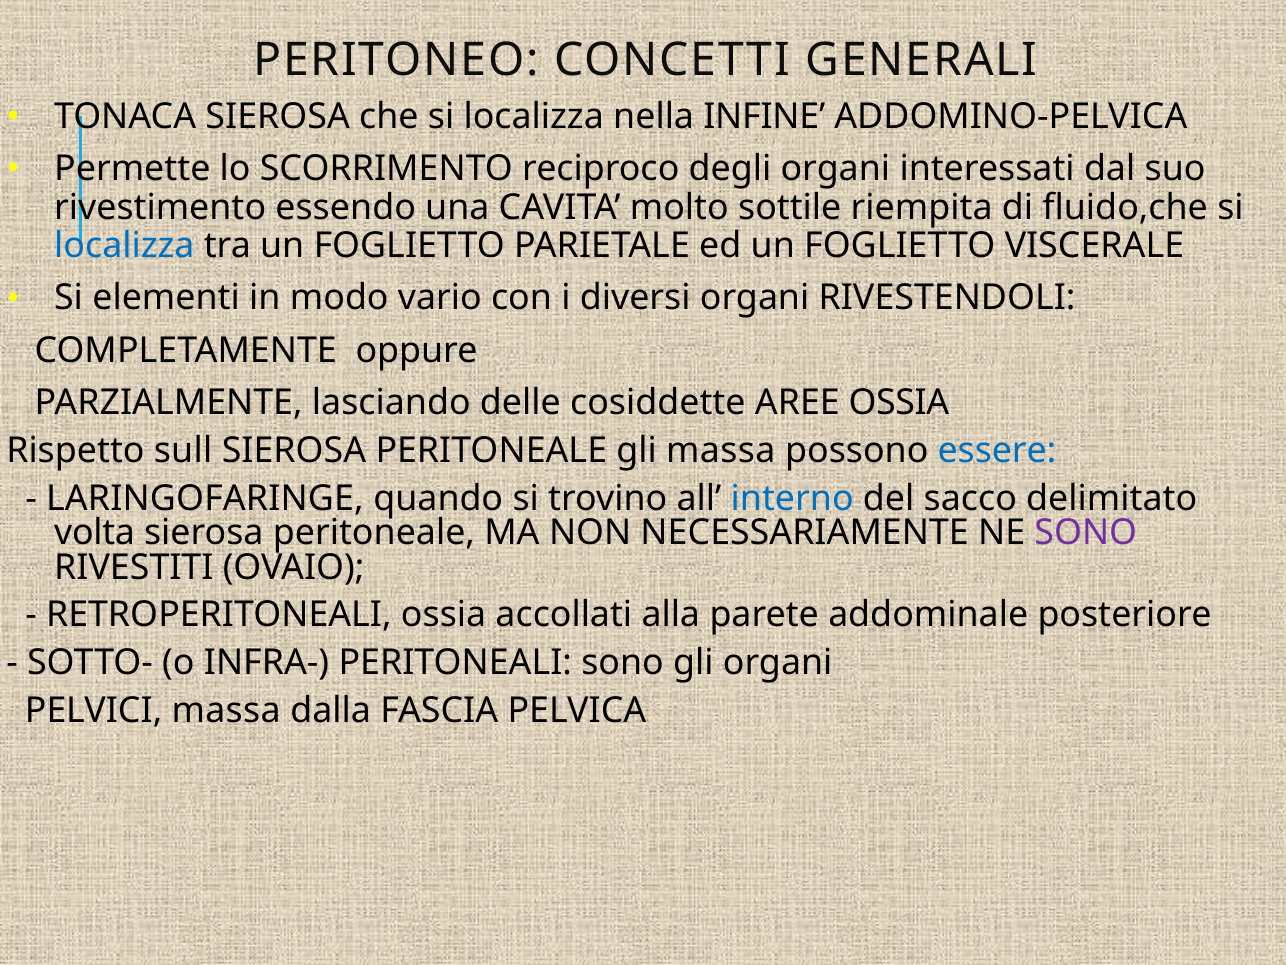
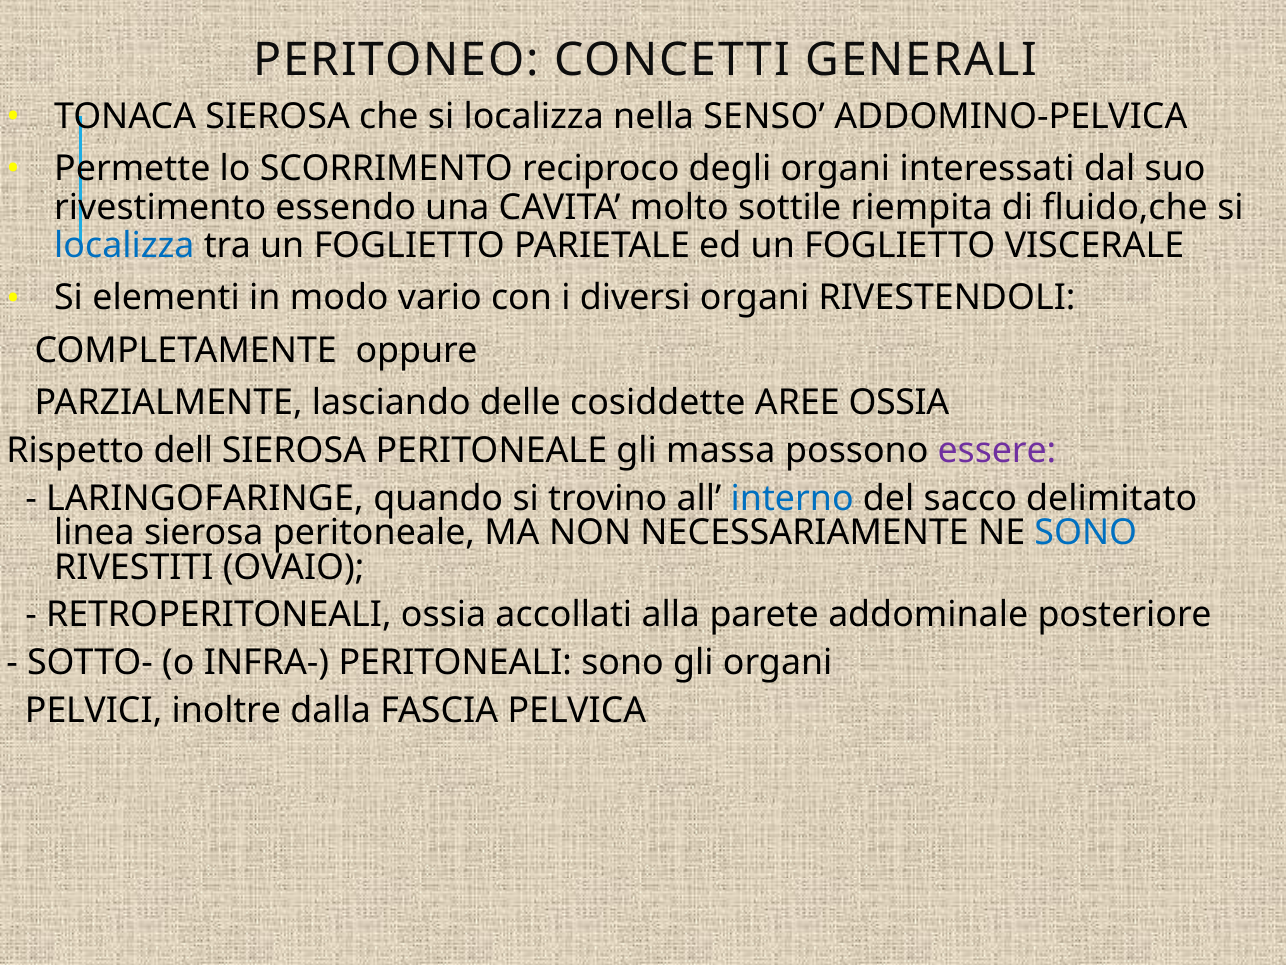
INFINE: INFINE -> SENSO (764, 117)
sull: sull -> dell (183, 451)
essere colour: blue -> purple (997, 451)
volta: volta -> linea (94, 533)
SONO colour: purple -> blue (1086, 533)
PELVICI massa: massa -> inoltre (226, 710)
